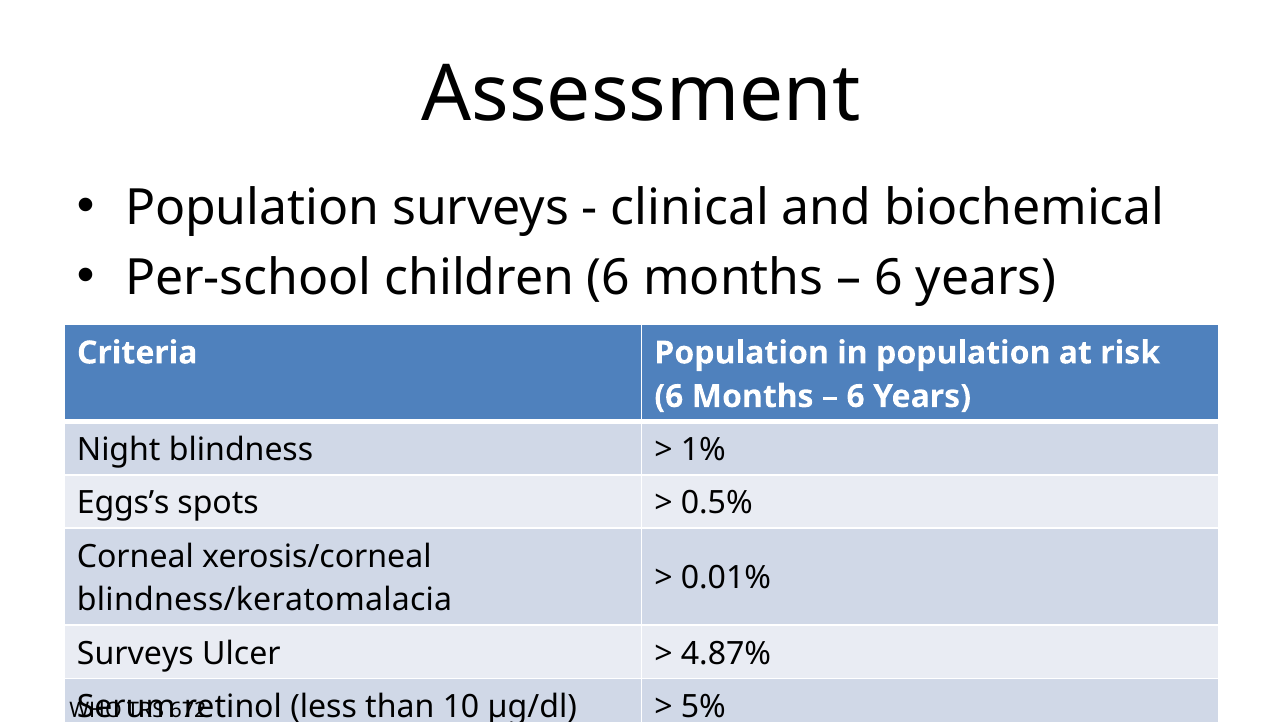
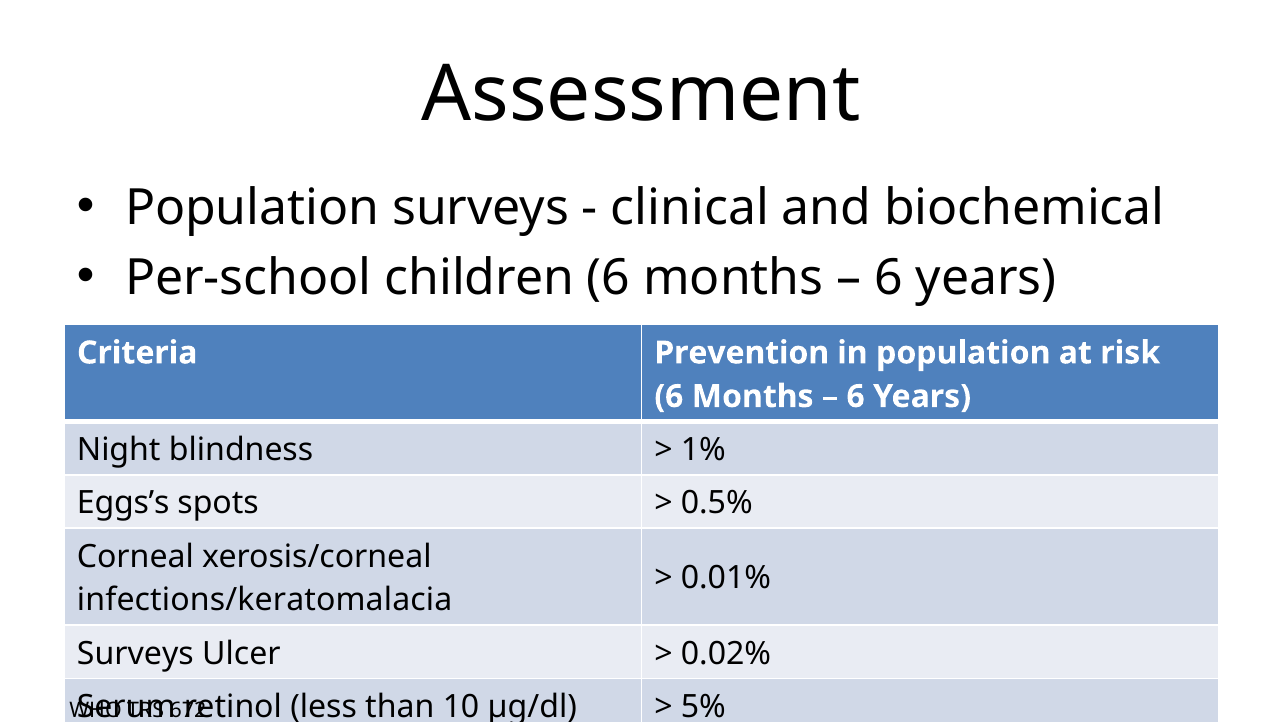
Criteria Population: Population -> Prevention (742, 353)
blindness/keratomalacia: blindness/keratomalacia -> infections/keratomalacia (265, 600)
4.87%: 4.87% -> 0.02% (726, 653)
